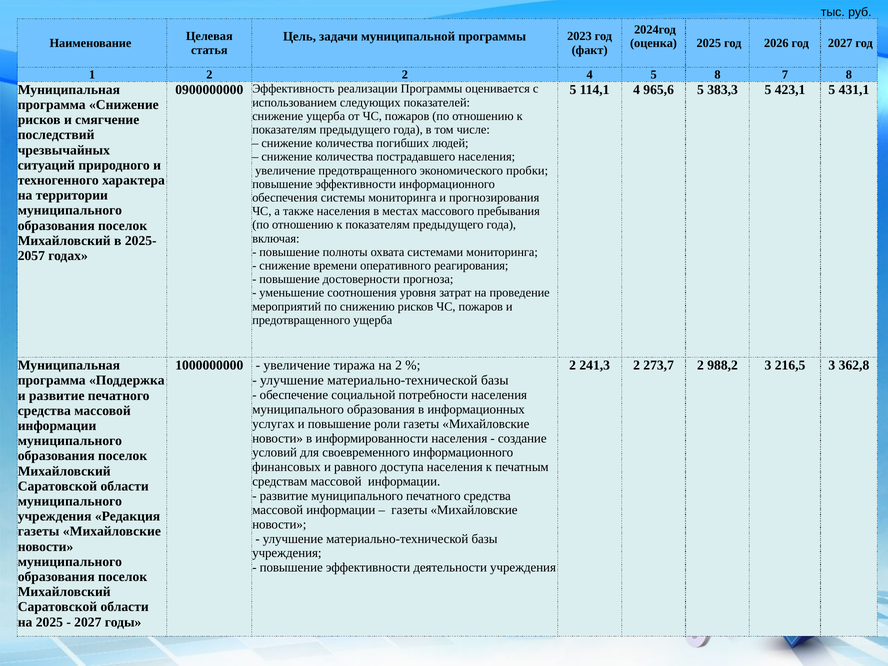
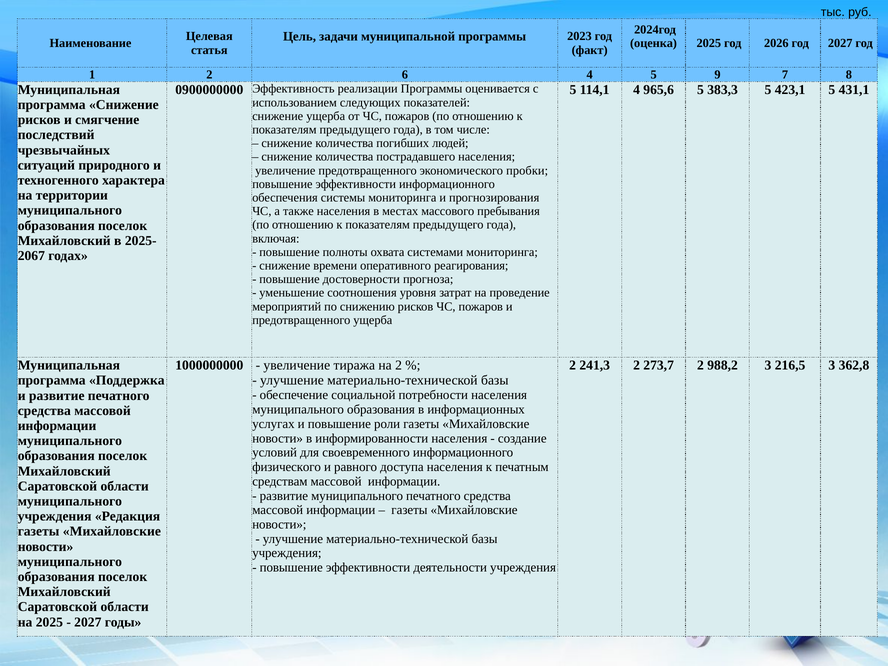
2 2: 2 -> 6 (405, 75)
5 8: 8 -> 9 (718, 75)
2057: 2057 -> 2067 (31, 256)
финансовых: финансовых -> физического (287, 467)
